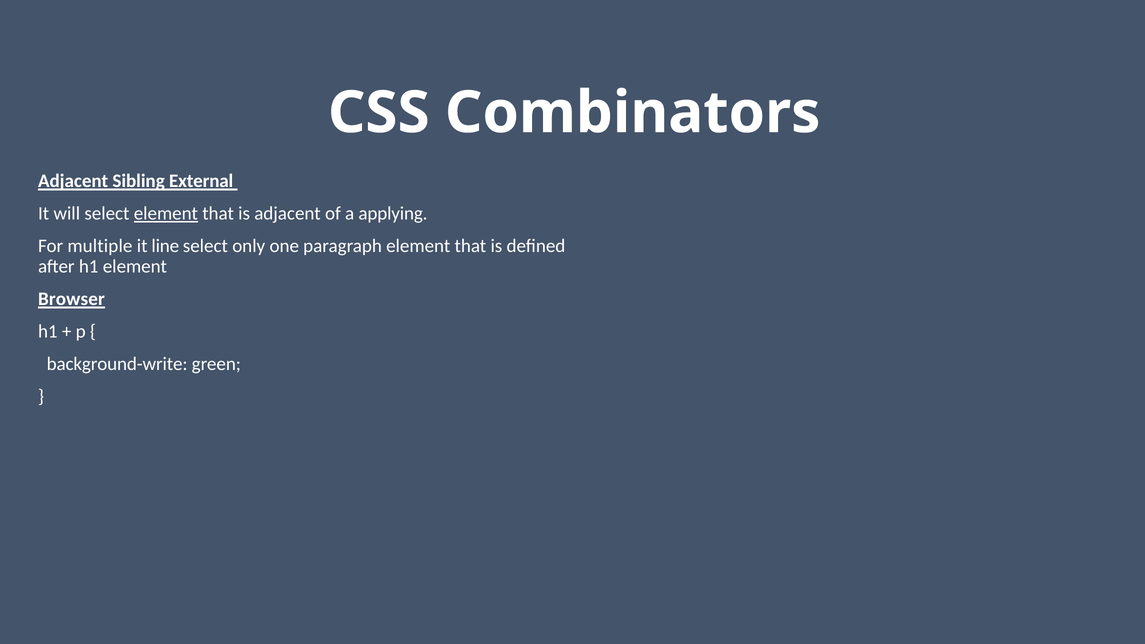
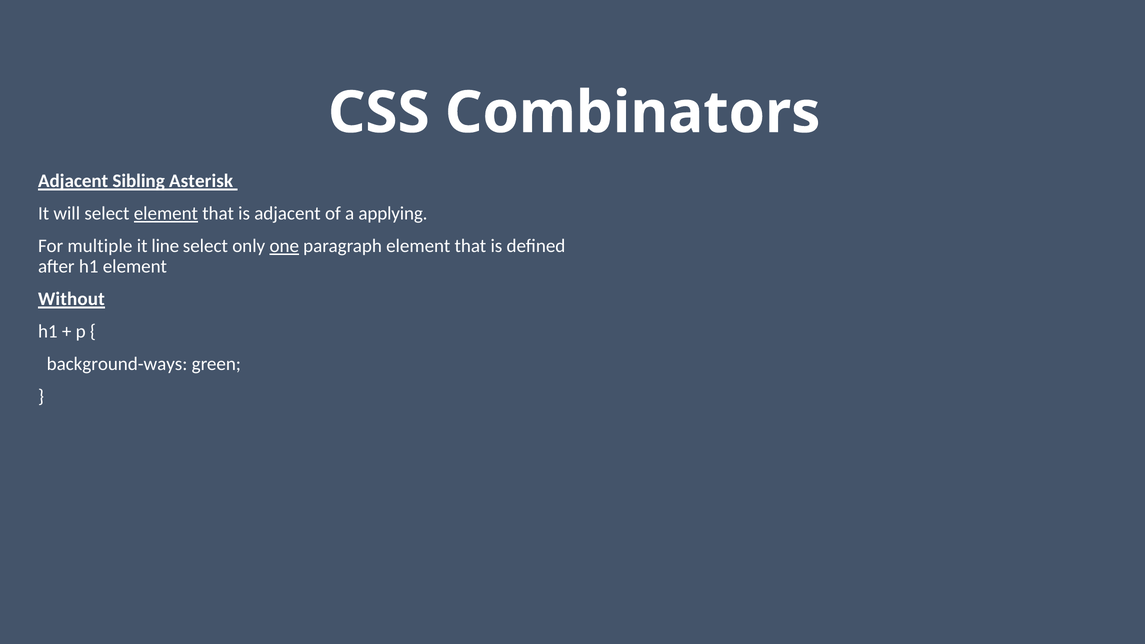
External: External -> Asterisk (201, 181)
one underline: none -> present (284, 246)
Browser: Browser -> Without (71, 299)
background-write: background-write -> background-ways (117, 364)
